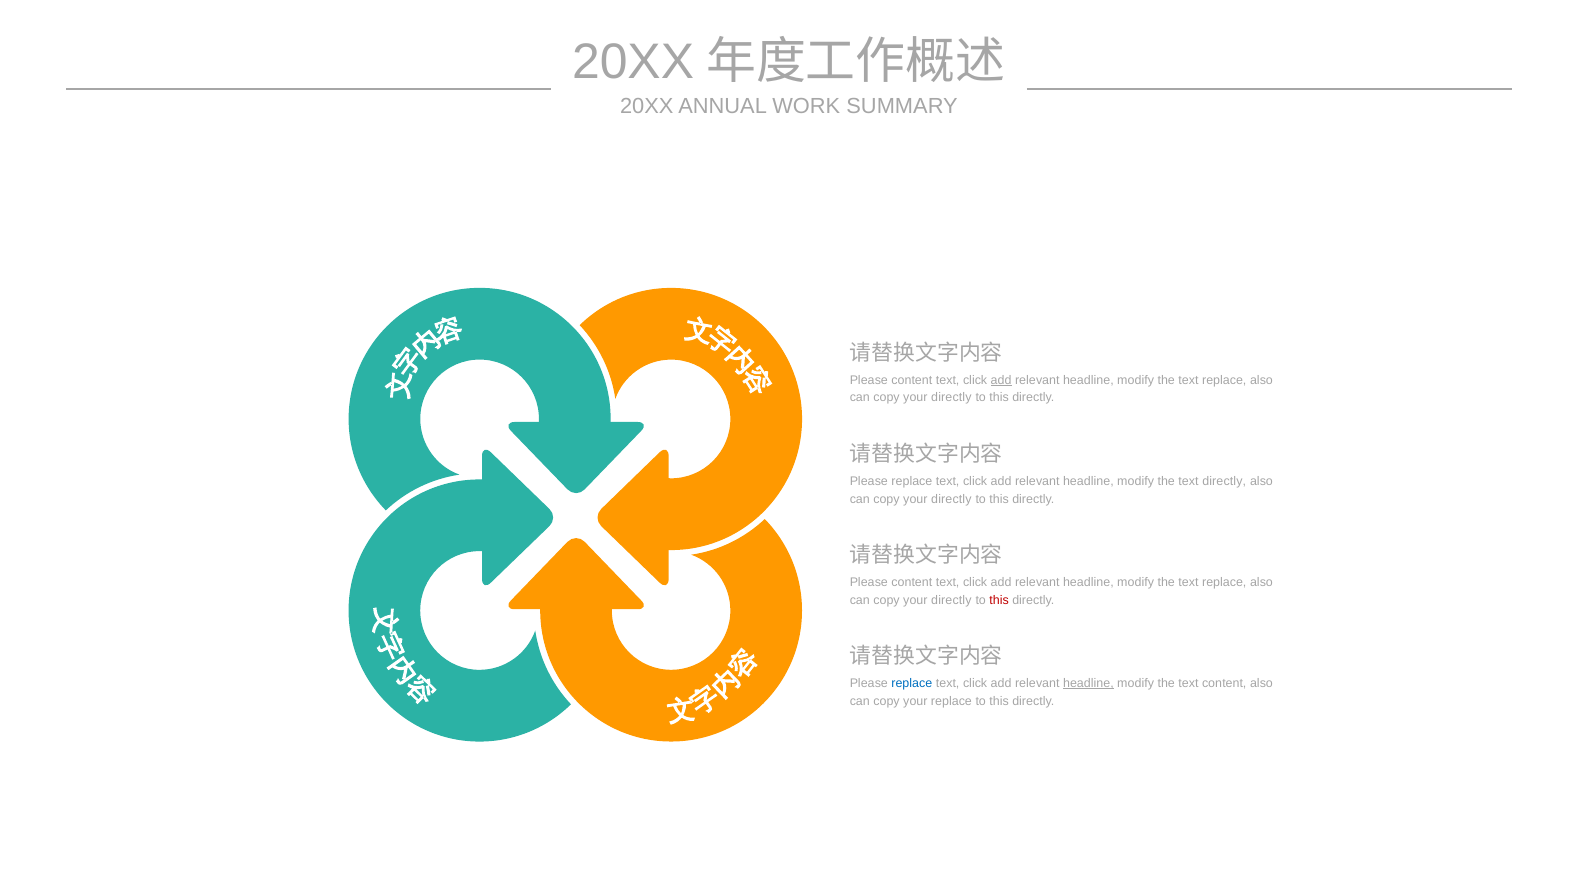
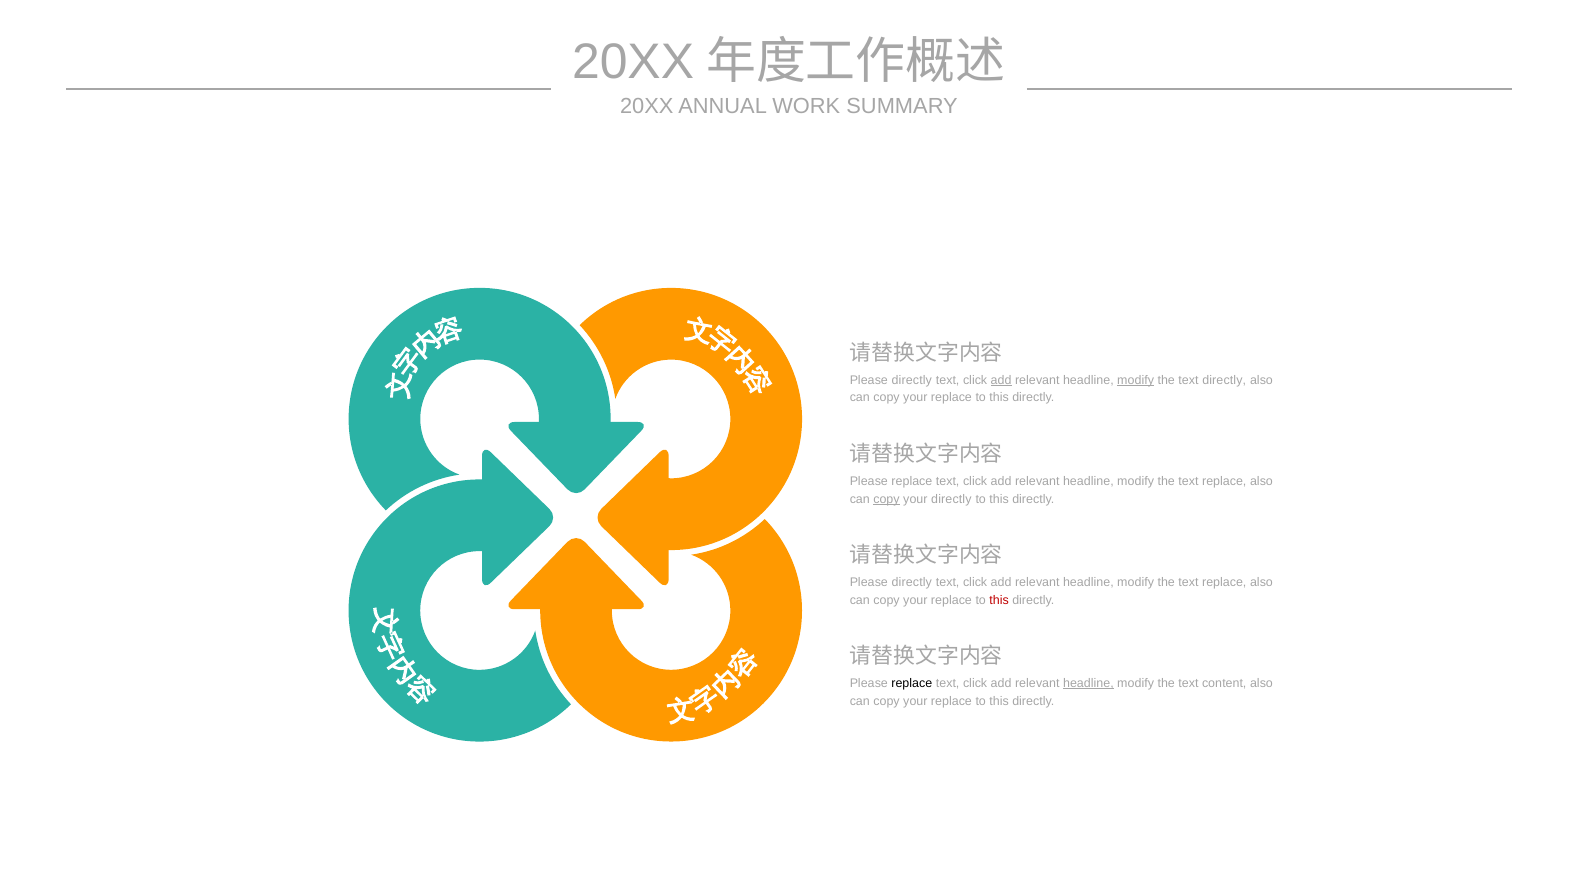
content: content -> directly (912, 380)
modify underline: none -> present (1136, 380)
replace: replace -> directly (1224, 380)
directly: directly -> replace (951, 398)
directly: directly -> replace (1224, 481)
copy underline: none -> present (886, 499)
content: content -> directly (912, 582)
directly: directly -> replace (951, 600)
replace colour: blue -> black (912, 683)
